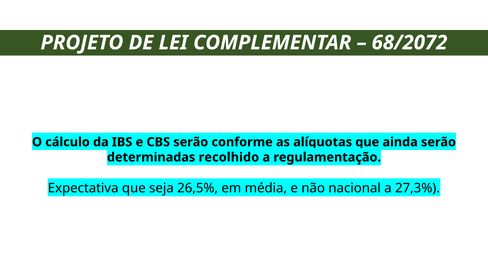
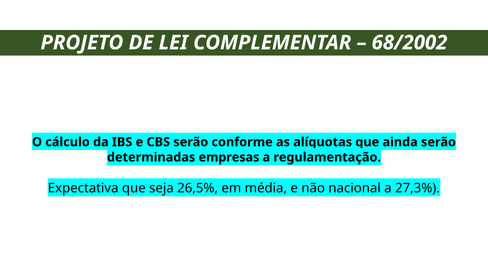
68/2072: 68/2072 -> 68/2002 (409, 43)
recolhido: recolhido -> empresas (229, 158)
